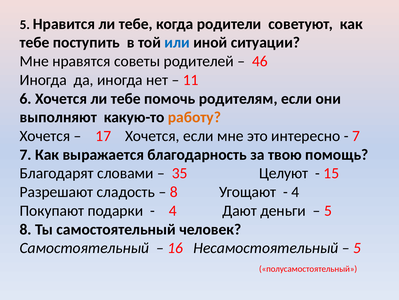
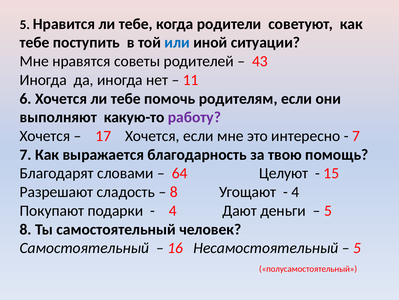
46: 46 -> 43 (260, 61)
работу colour: orange -> purple (194, 117)
35: 35 -> 64 (180, 173)
